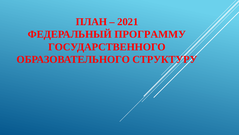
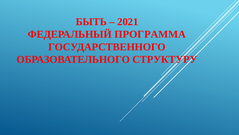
ПЛАН: ПЛАН -> БЫТЬ (91, 22)
ПРОГРАММУ: ПРОГРАММУ -> ПРОГРАММА (150, 34)
